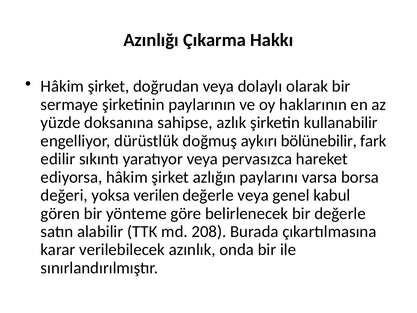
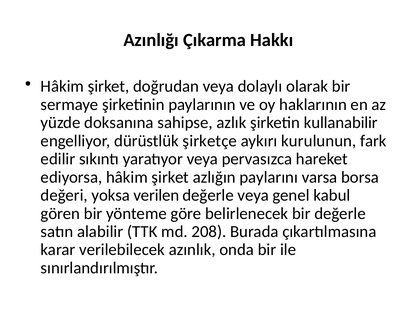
doğmuş: doğmuş -> şirketçe (210, 141)
bölünebilir: bölünebilir -> kurulunun (319, 141)
